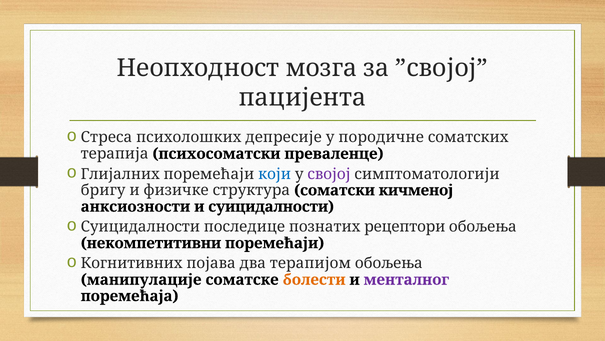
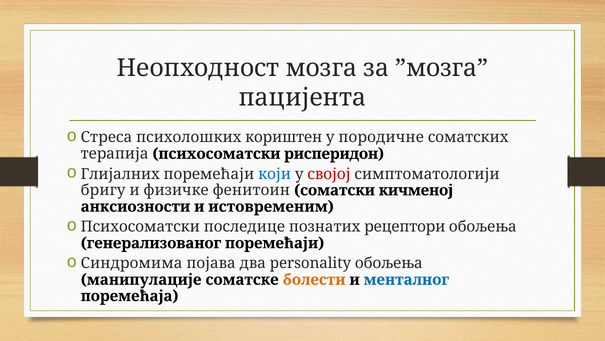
”својој: ”својој -> ”мозга (442, 68)
депресије: депресије -> кориштен (284, 137)
преваленце: преваленце -> рисперидон (334, 154)
својој colour: purple -> red (329, 174)
структура: структура -> фенитоин (251, 190)
и суицидалности: суицидалности -> истовременим (271, 206)
Суицидалности: Суицидалности -> Психосоматски (140, 226)
некомпетитивни: некомпетитивни -> генерализованог (151, 243)
Когнитивних: Когнитивних -> Синдромима (132, 263)
терапијом: терапијом -> personality (310, 263)
менталног colour: purple -> blue (406, 279)
